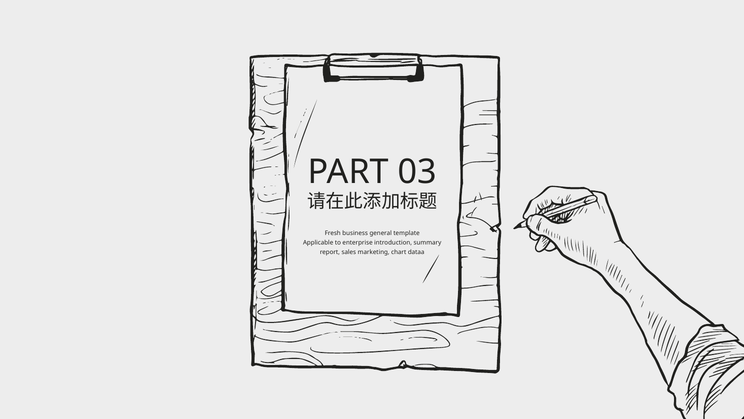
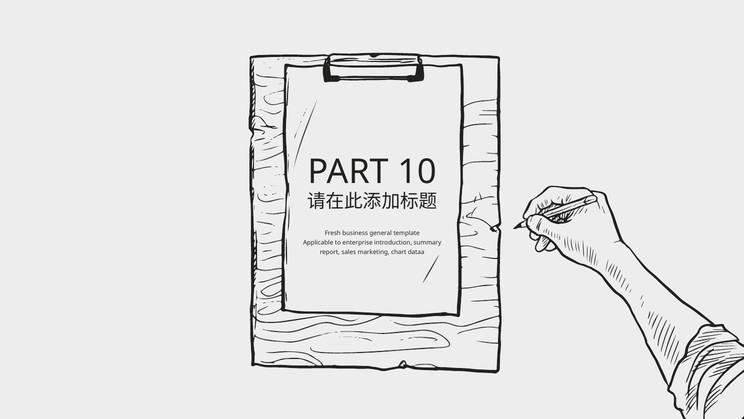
03: 03 -> 10 (417, 172)
